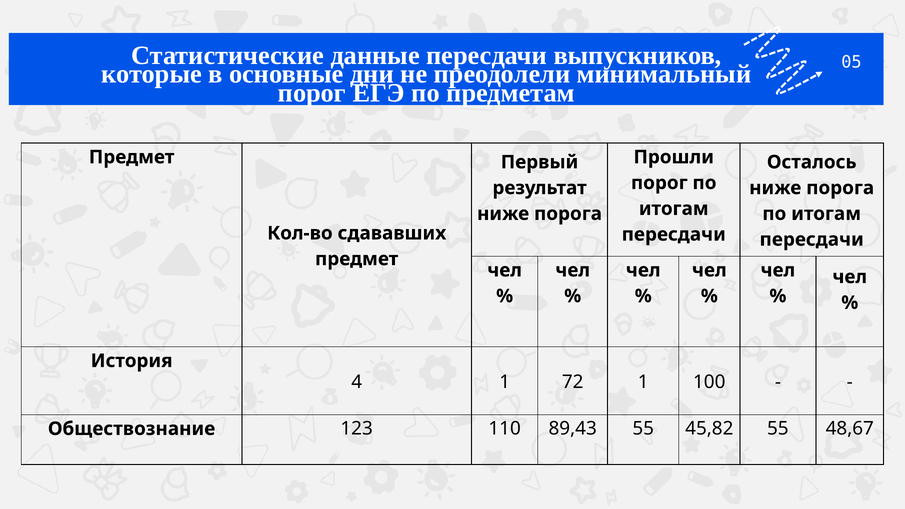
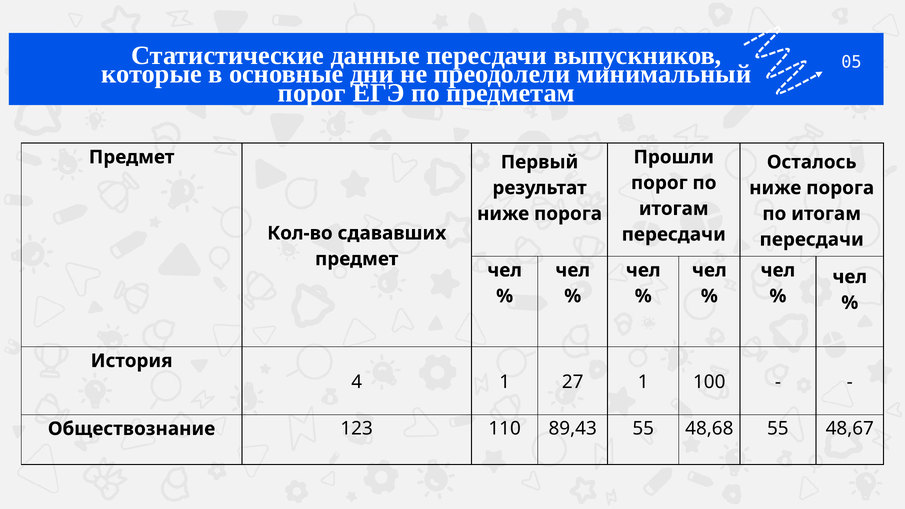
72: 72 -> 27 (573, 382)
45,82: 45,82 -> 48,68 (709, 429)
